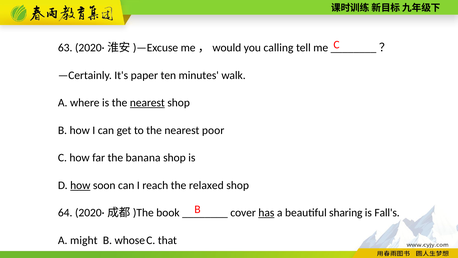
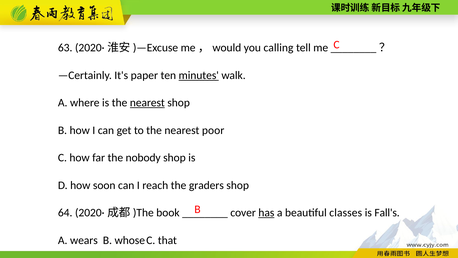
minutes underline: none -> present (199, 75)
banana: banana -> nobody (143, 158)
how underline: present -> none (80, 185)
relaxed: relaxed -> graders (206, 185)
sharing: sharing -> classes (346, 213)
might: might -> wears (84, 240)
